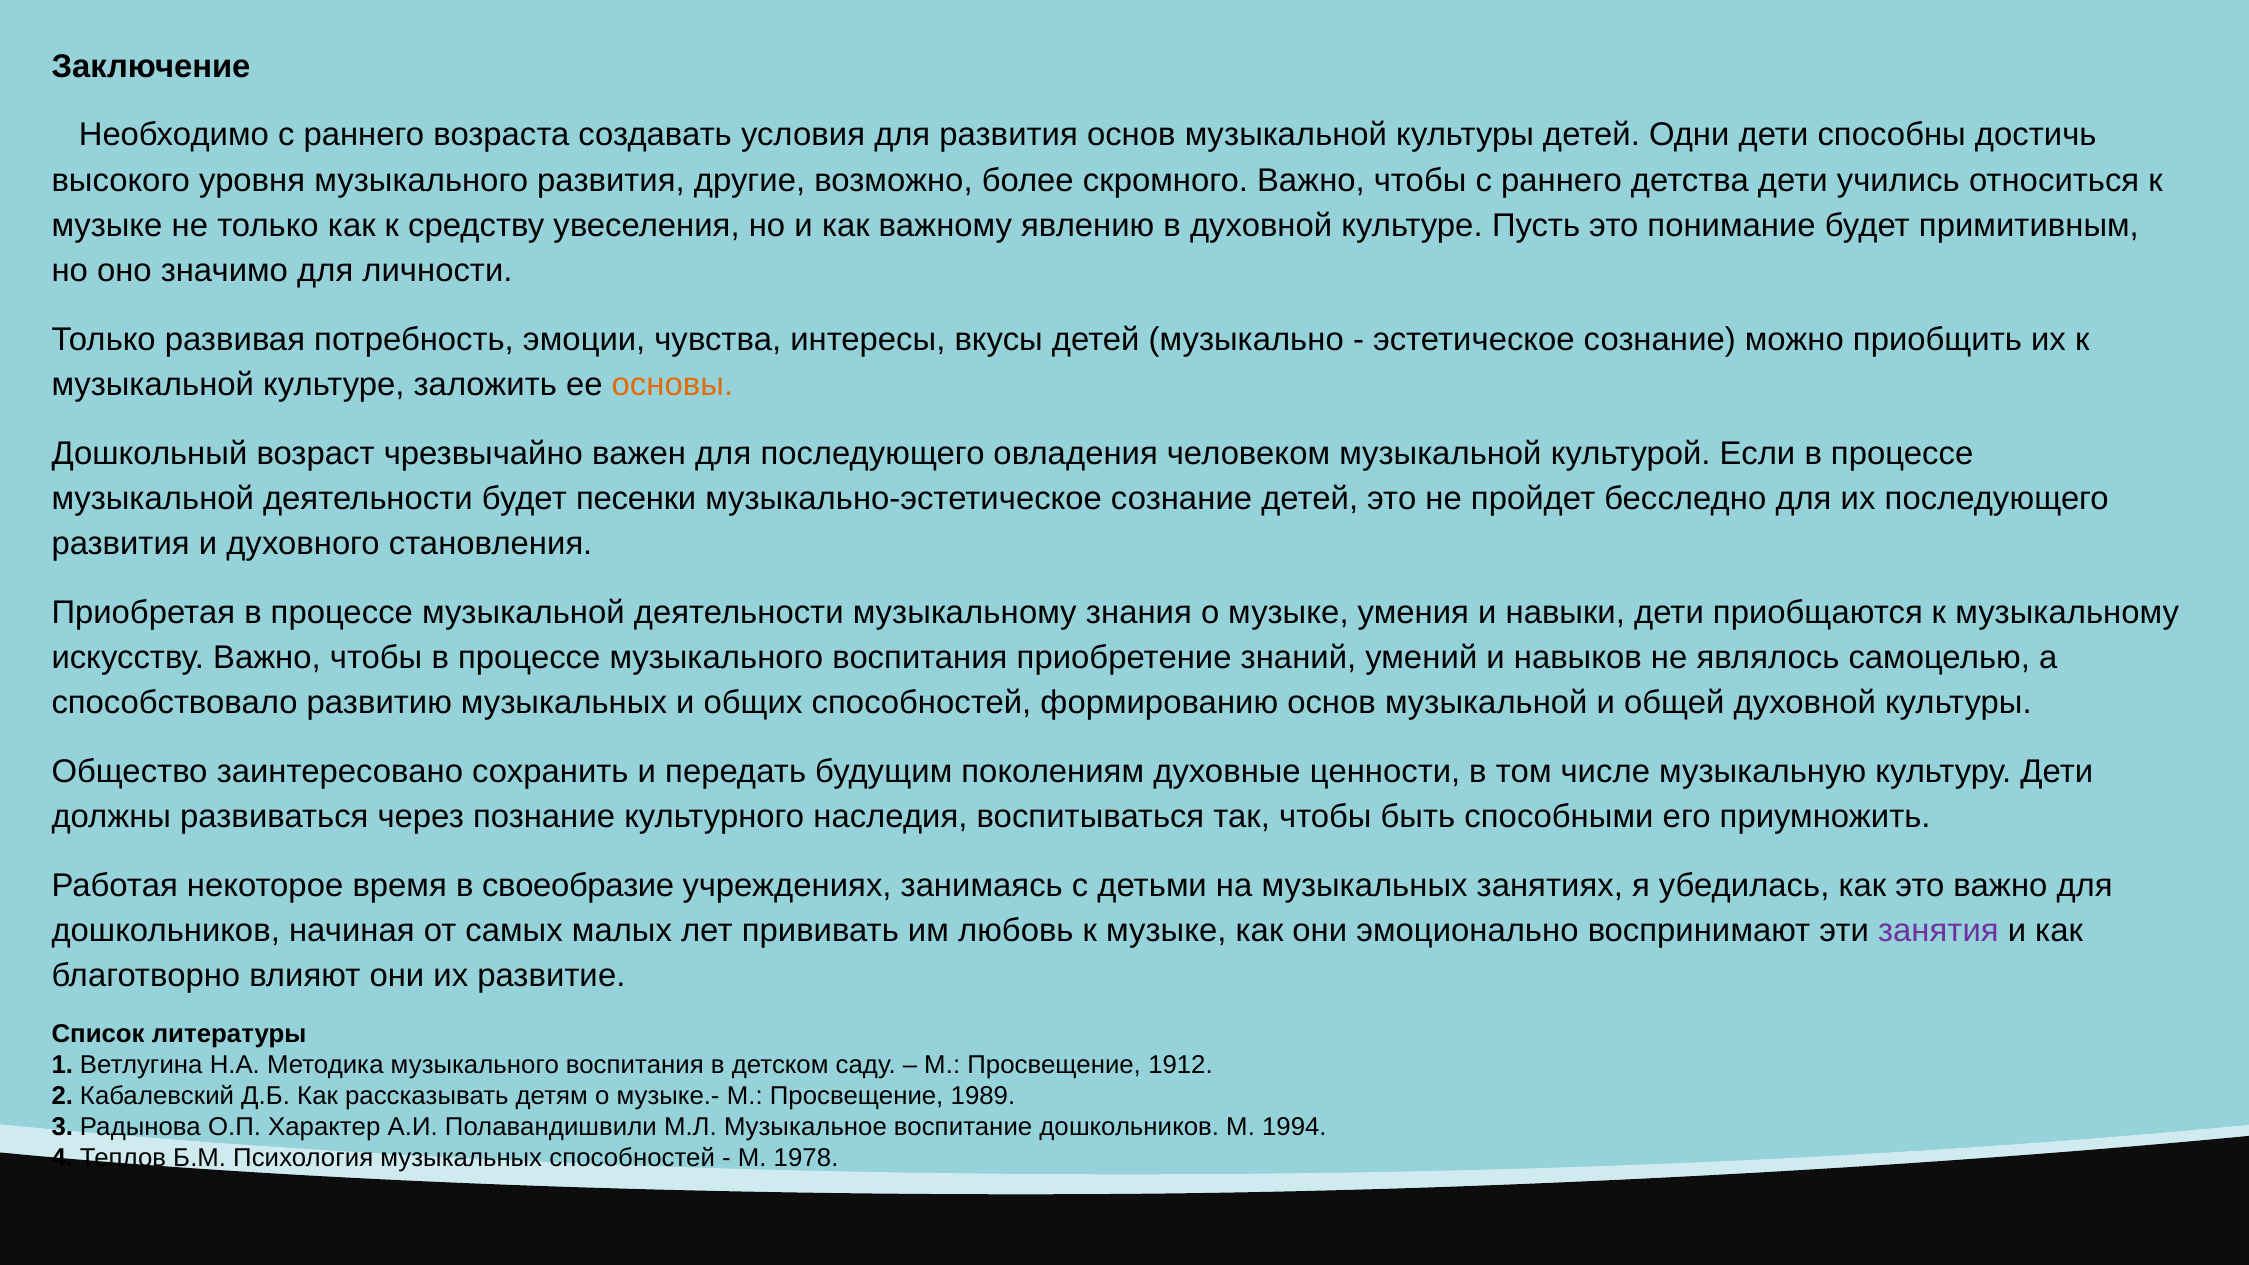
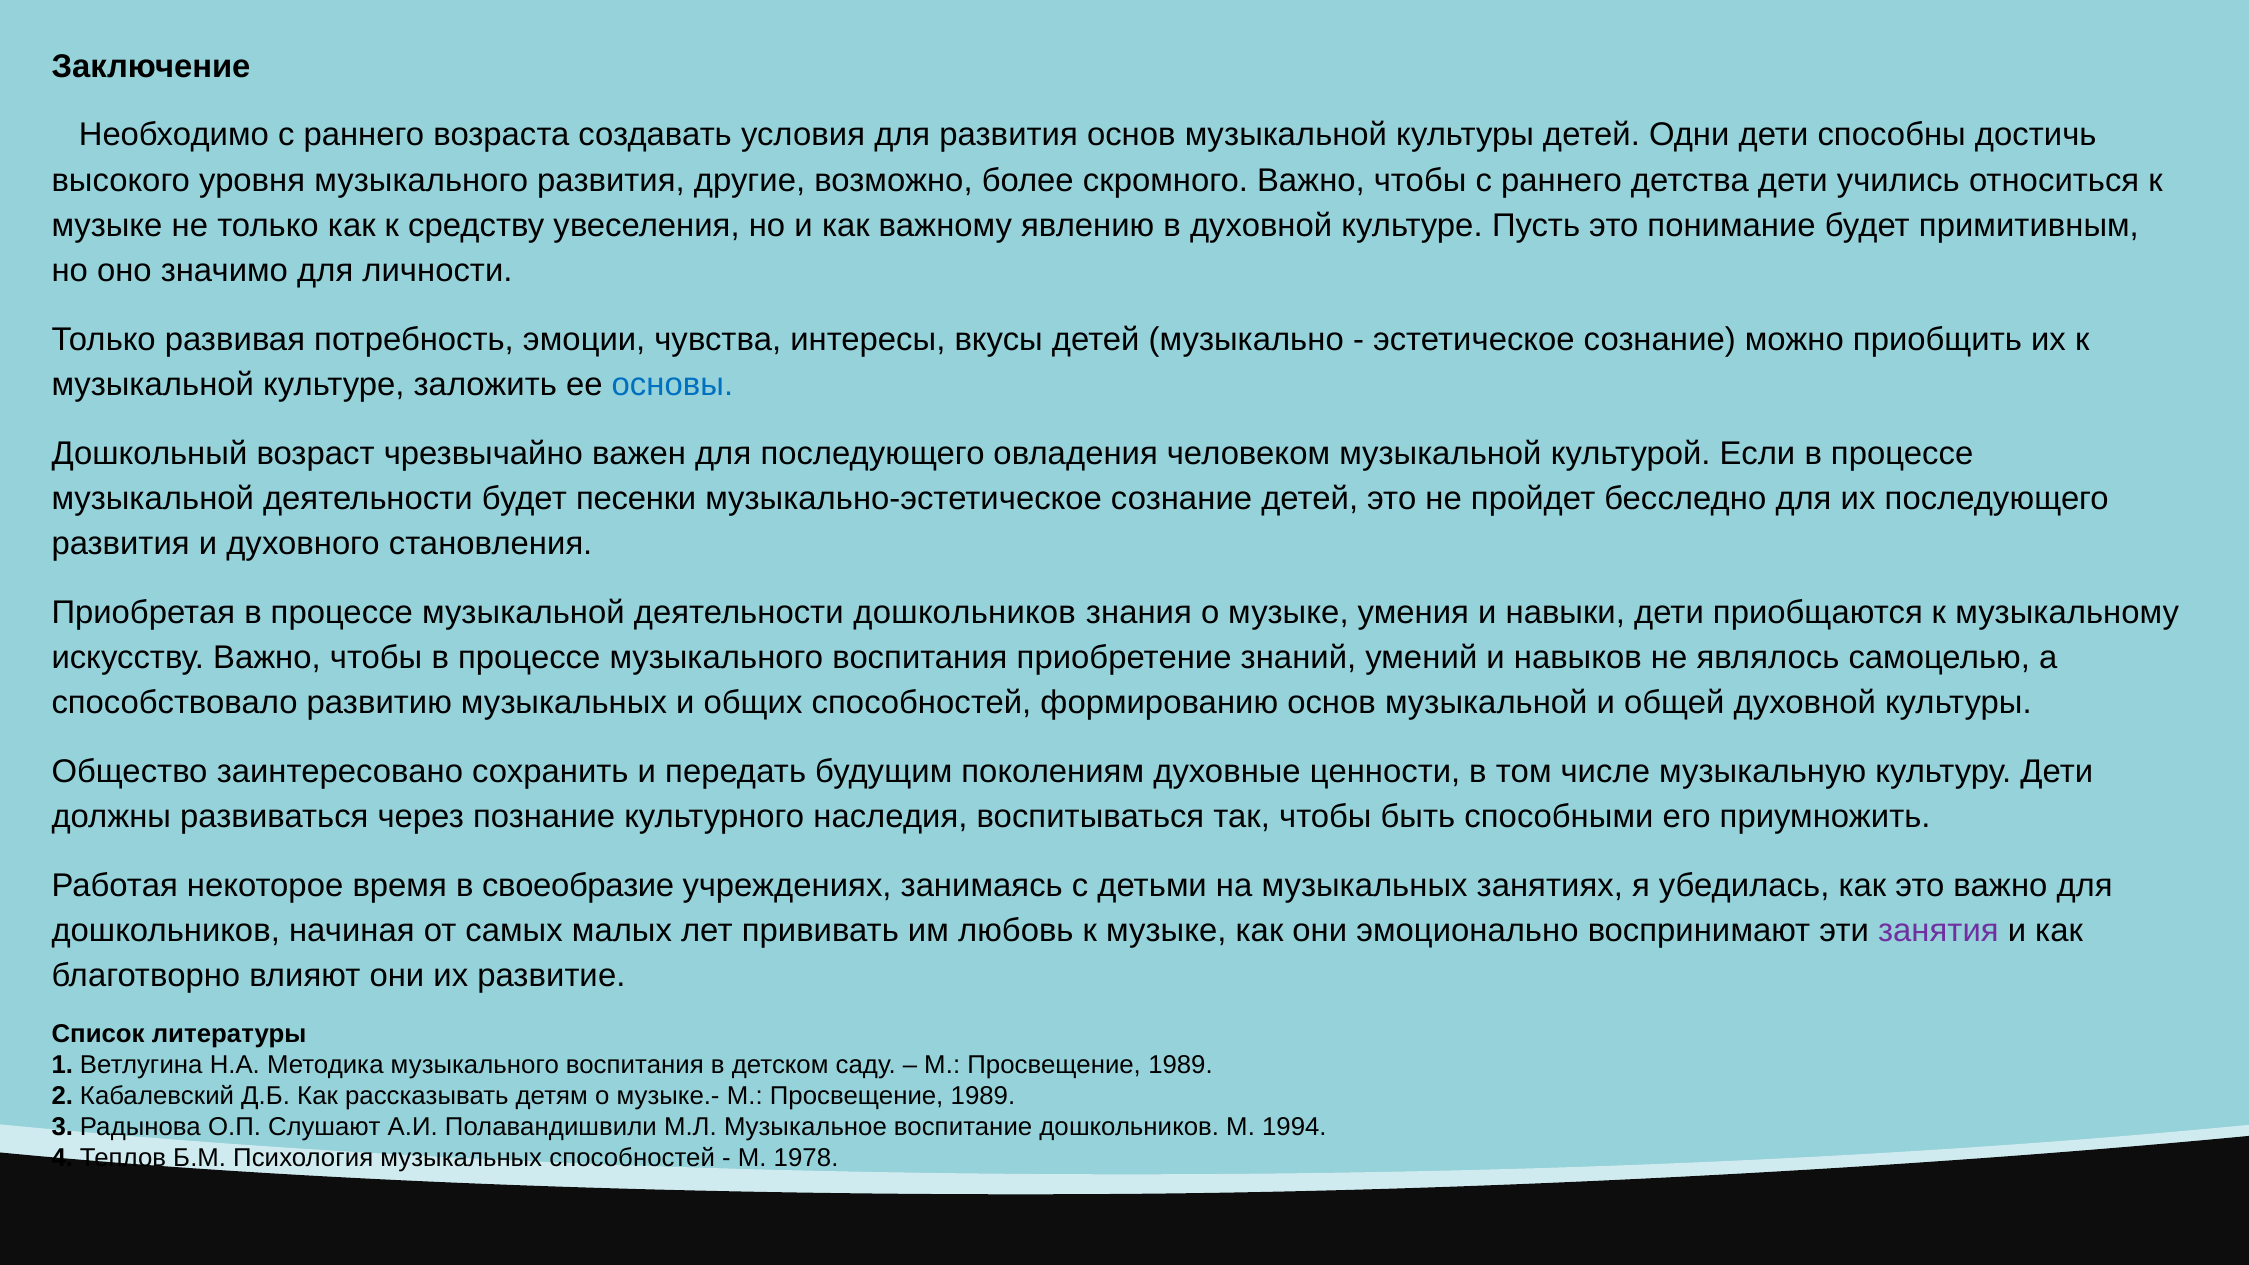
основы colour: orange -> blue (672, 385)
деятельности музыкальному: музыкальному -> дошкольников (965, 613)
1912: 1912 -> 1989 (1180, 1065)
Характер: Характер -> Слушают (324, 1127)
